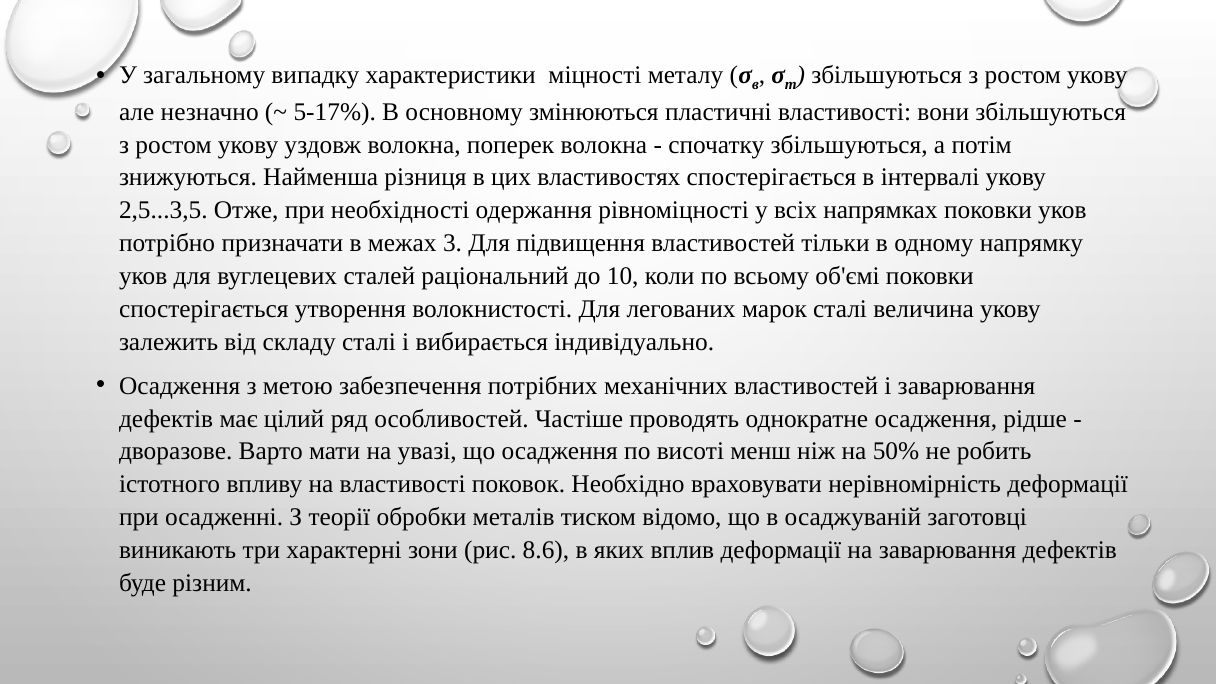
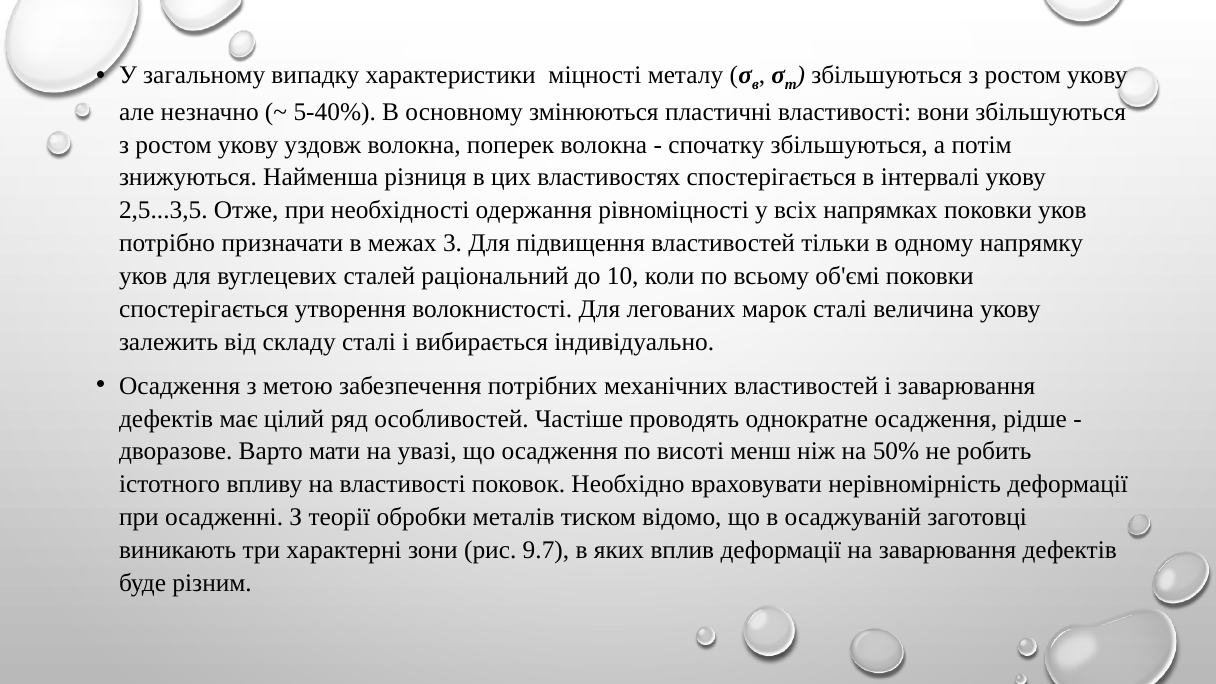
5-17%: 5-17% -> 5-40% (335, 112)
8.6: 8.6 -> 9.7 (546, 550)
